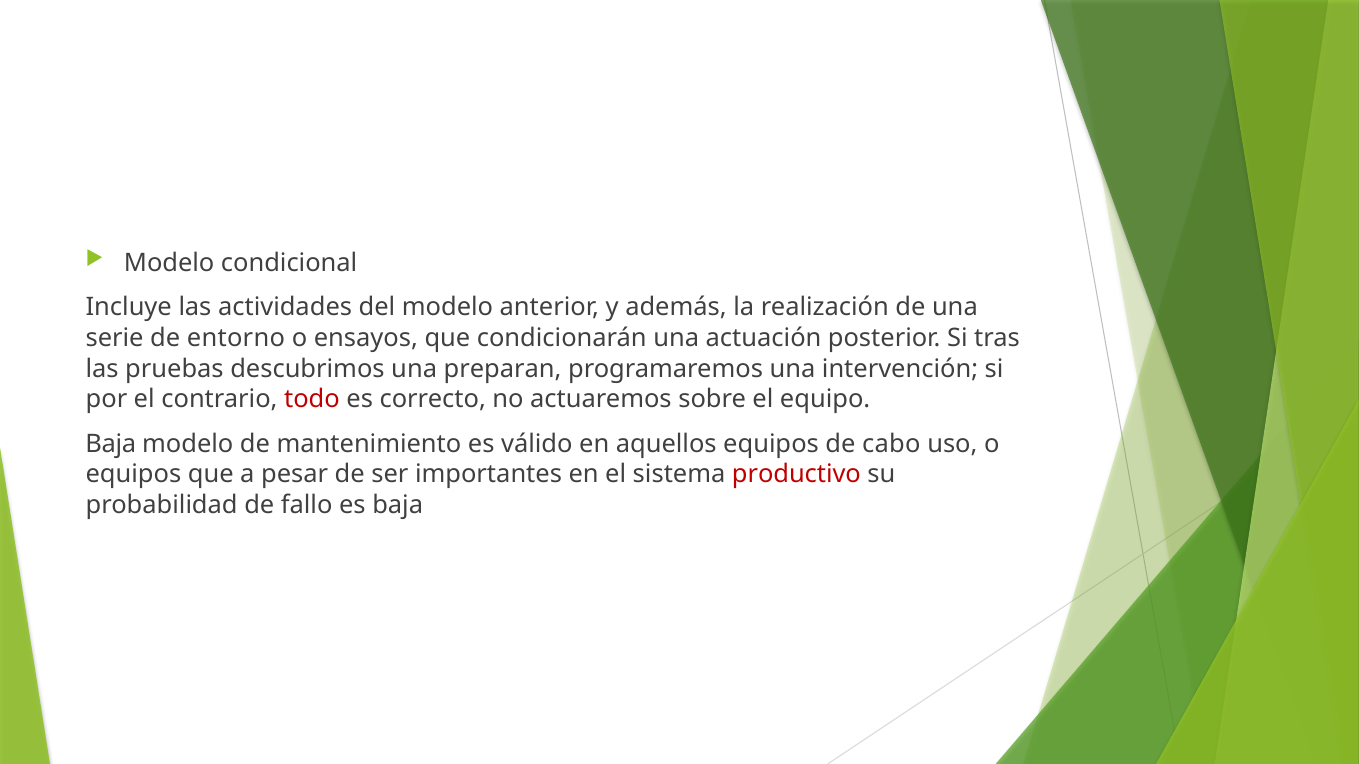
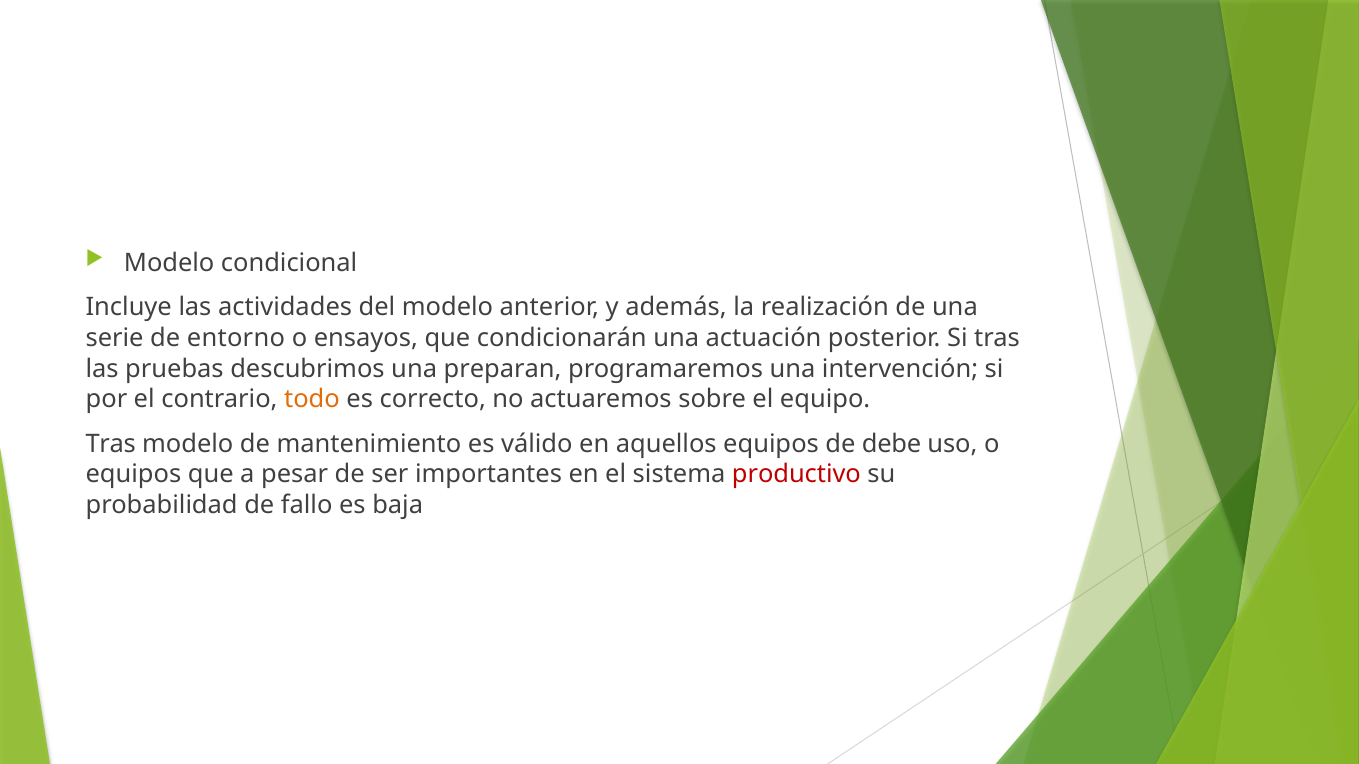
todo colour: red -> orange (312, 399)
Baja: Baja -> Tras (111, 444)
cabo: cabo -> debe (892, 444)
